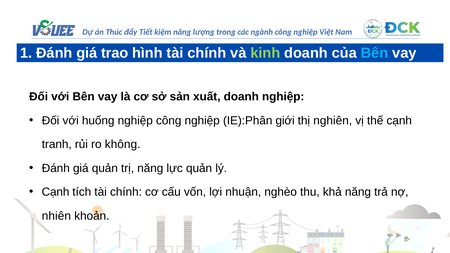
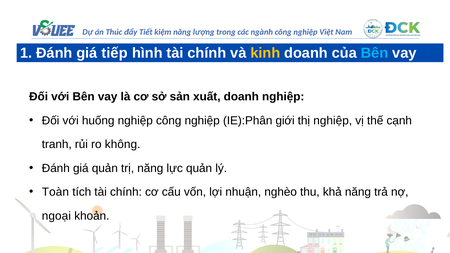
trao: trao -> tiếp (115, 53)
kinh colour: light green -> yellow (265, 53)
thị nghiên: nghiên -> nghiệp (333, 121)
Cạnh: Cạnh -> Toàn (55, 192)
nhiên: nhiên -> ngoại (56, 216)
